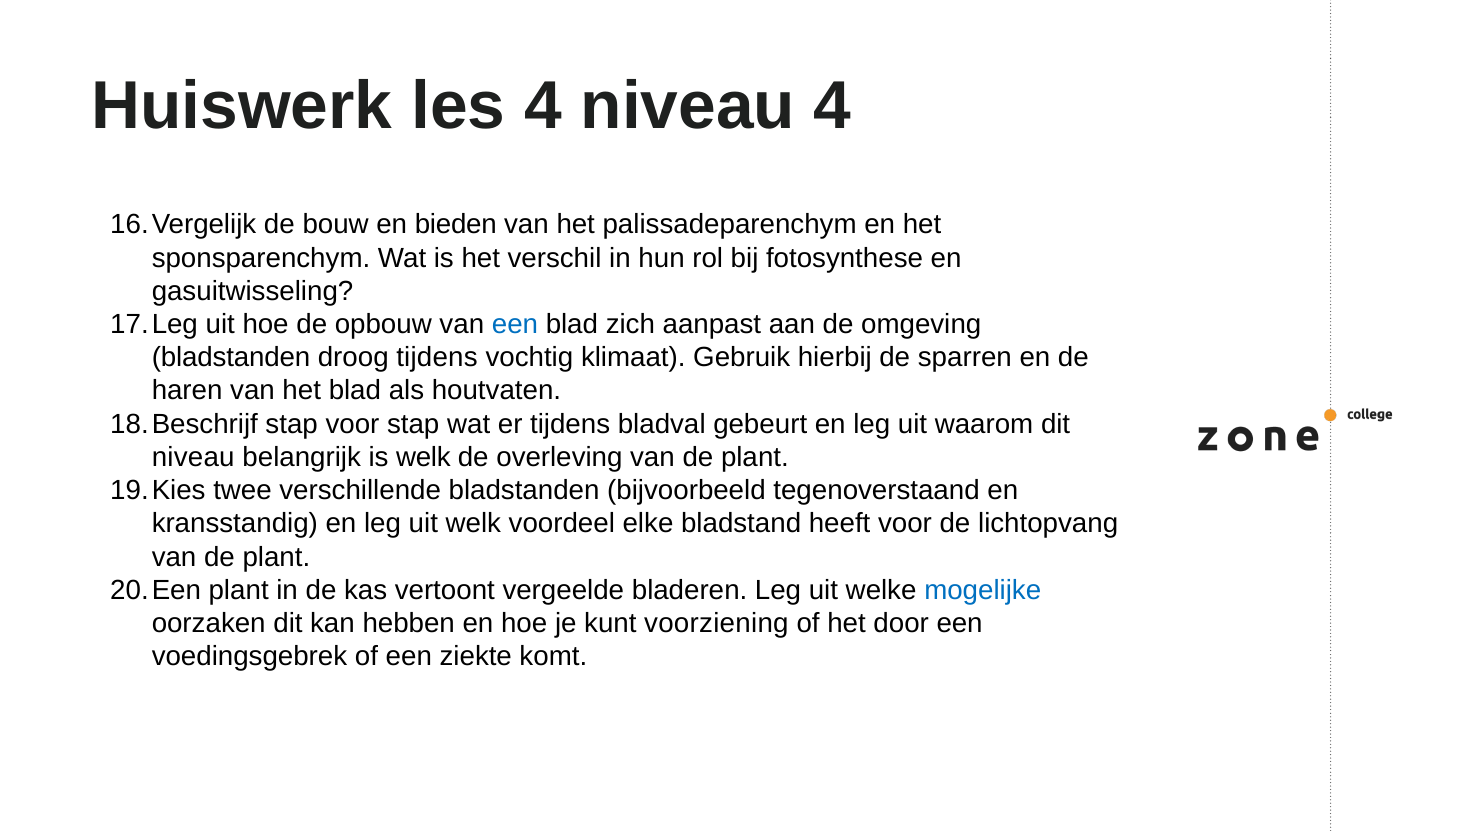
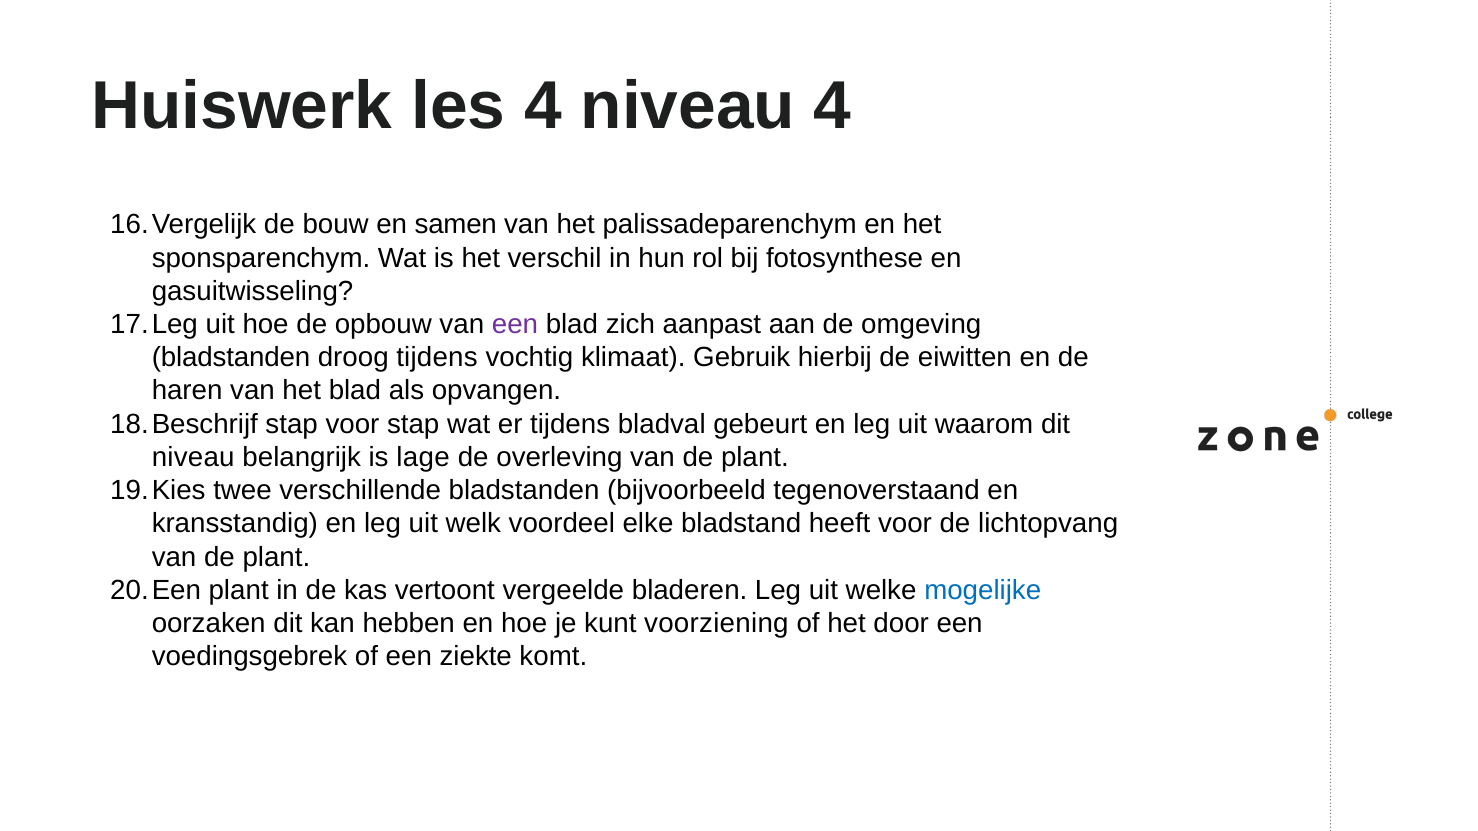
bieden: bieden -> samen (456, 225)
een colour: blue -> purple (515, 324)
sparren: sparren -> eiwitten (965, 358)
houtvaten: houtvaten -> opvangen (496, 391)
is welk: welk -> lage (423, 458)
